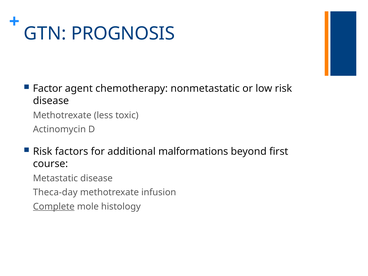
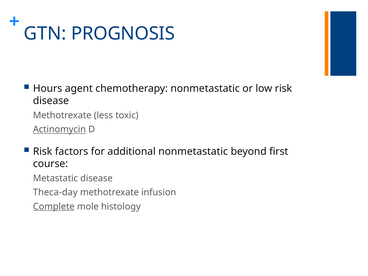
Factor: Factor -> Hours (48, 88)
Actinomycin underline: none -> present (59, 129)
additional malformations: malformations -> nonmetastatic (193, 151)
